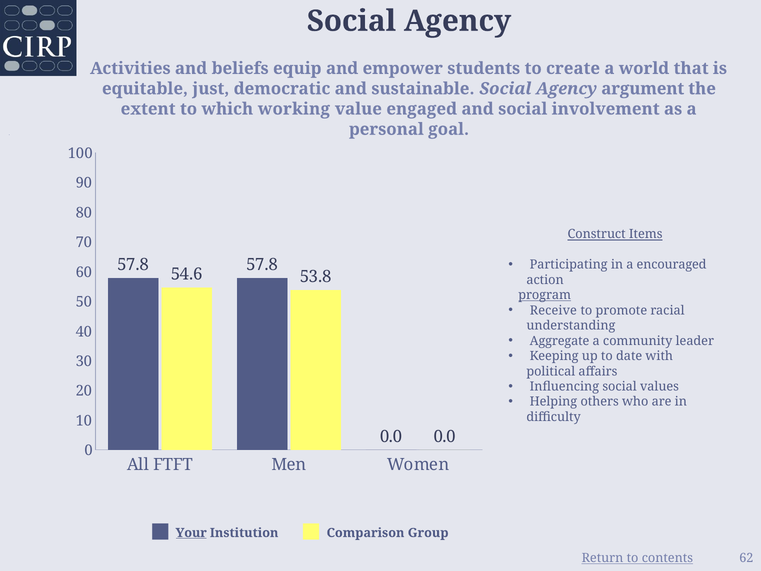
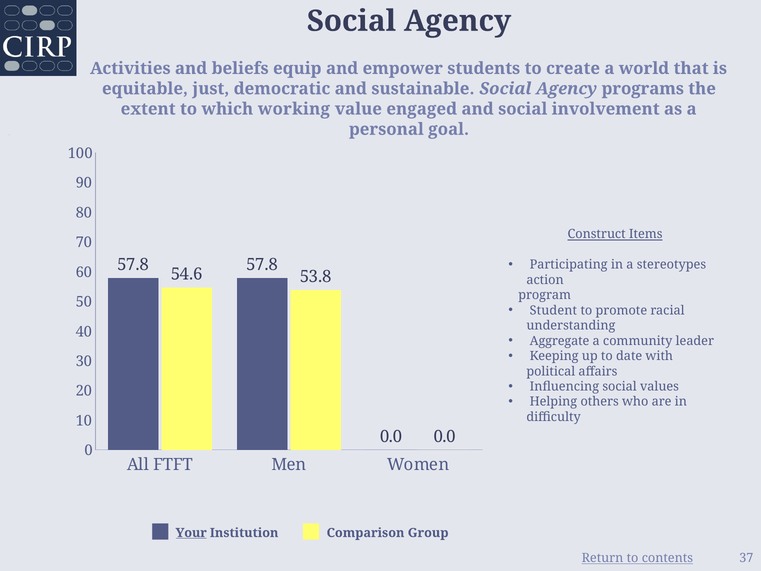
argument: argument -> programs (643, 89)
encouraged: encouraged -> stereotypes (671, 265)
program underline: present -> none (545, 295)
Receive: Receive -> Student (553, 310)
62: 62 -> 37 (746, 558)
